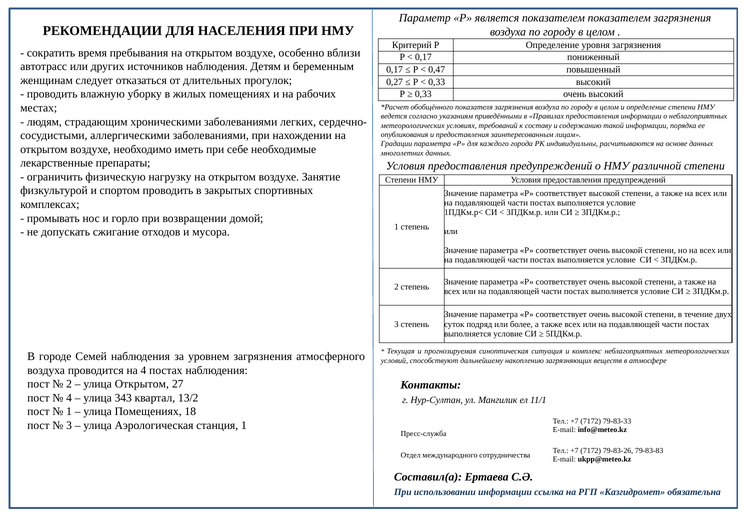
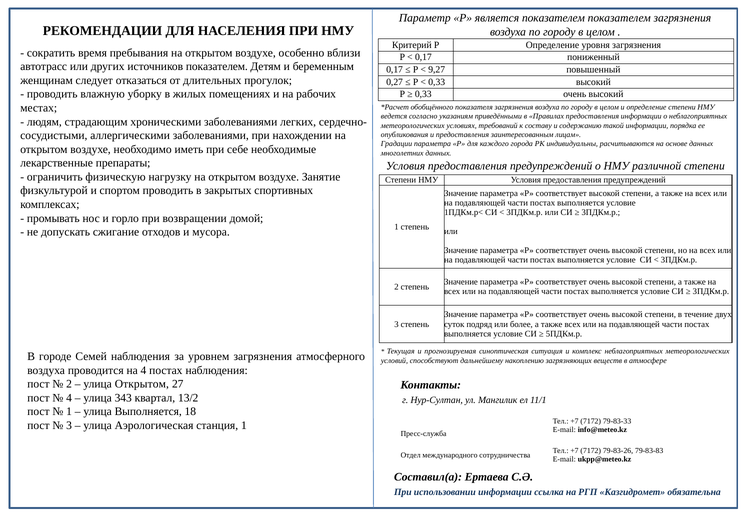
источников наблюдения: наблюдения -> показателем (217, 67)
0,47: 0,47 -> 9,27 (437, 70)
улица Помещениях: Помещениях -> Выполняется (148, 412)
